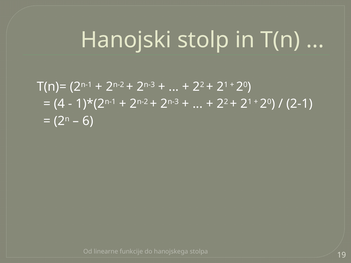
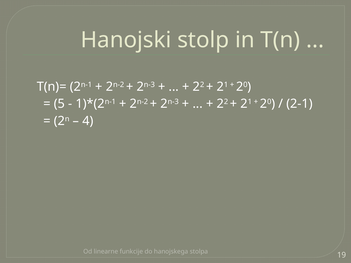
4: 4 -> 5 (59, 104)
6: 6 -> 4 (88, 121)
